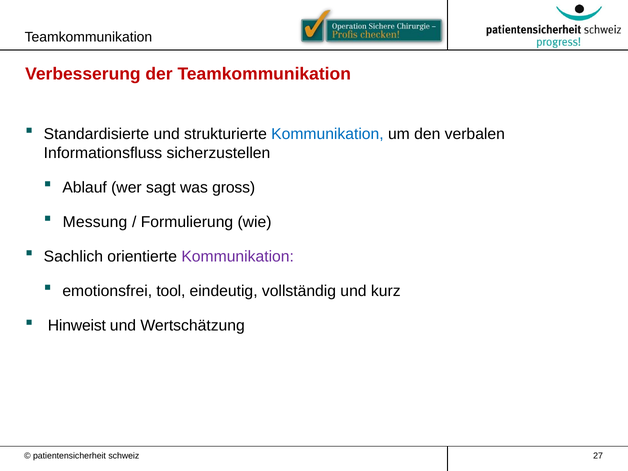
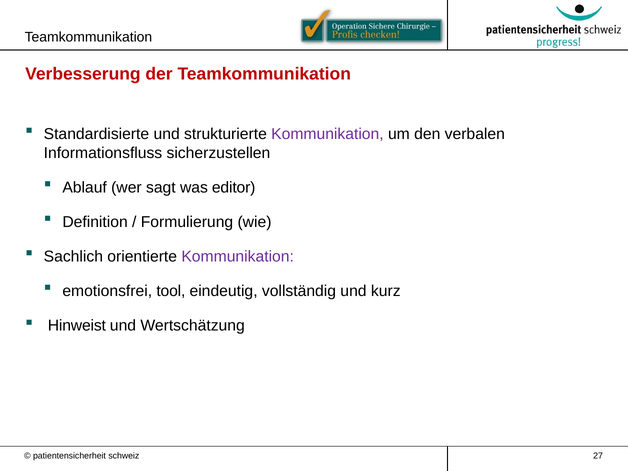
Kommunikation colour: blue -> purple (327, 134)
gross: gross -> editor (234, 187)
Messung: Messung -> Definition (95, 222)
